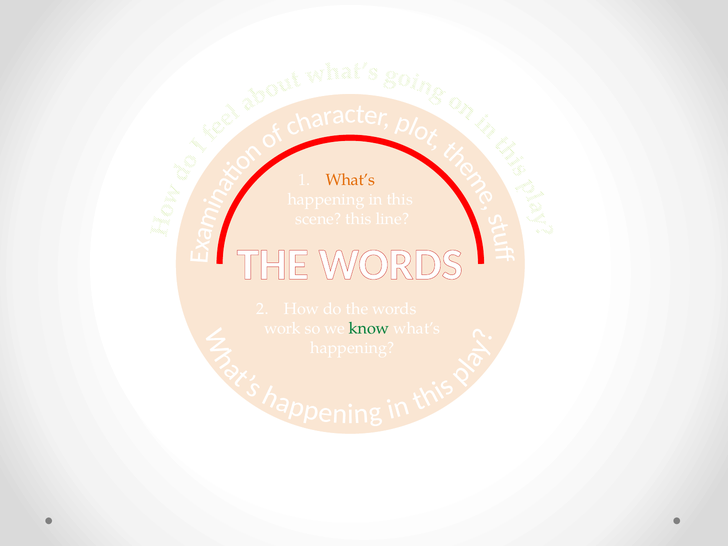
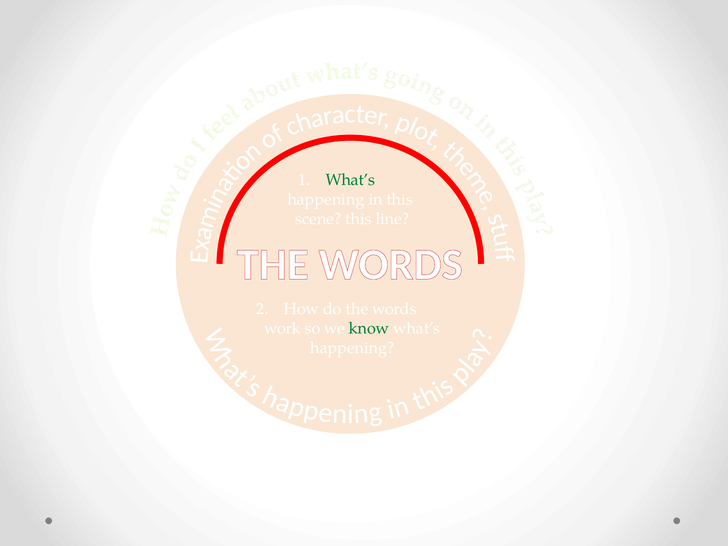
What’s colour: orange -> green (350, 180)
